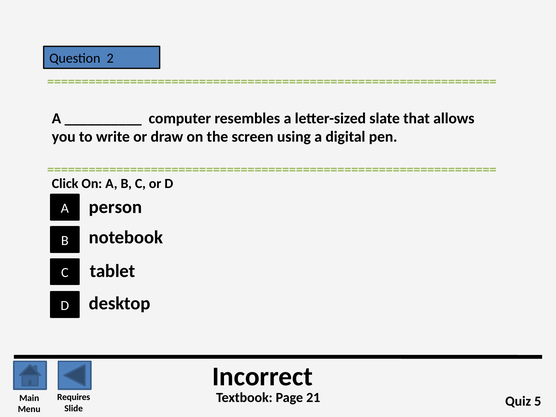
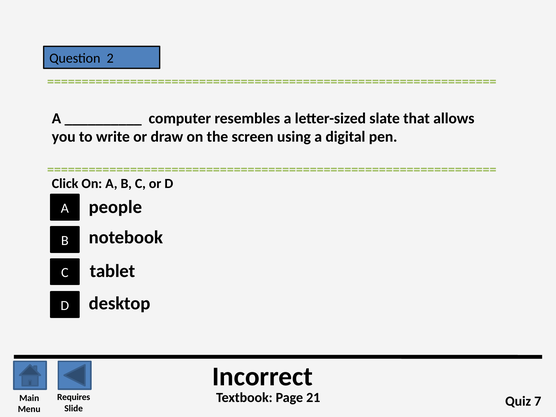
person: person -> people (115, 207)
5: 5 -> 7 (538, 401)
